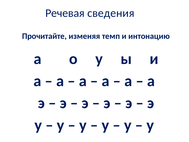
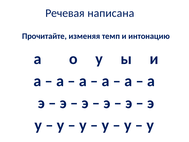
сведения: сведения -> написана (111, 13)
